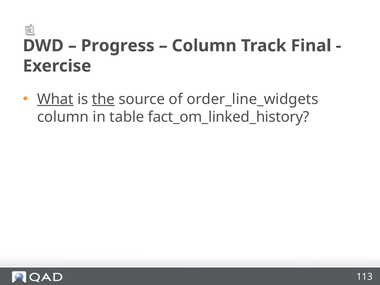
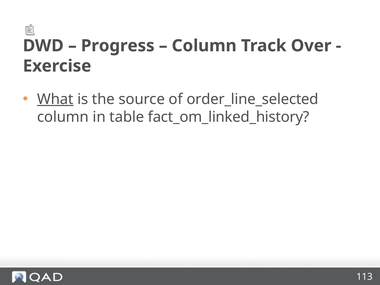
Final: Final -> Over (311, 46)
the underline: present -> none (103, 99)
order_line_widgets: order_line_widgets -> order_line_selected (253, 99)
